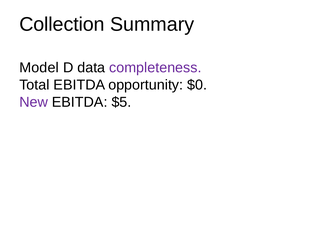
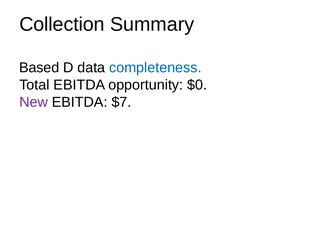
Model: Model -> Based (39, 68)
completeness colour: purple -> blue (155, 68)
$5: $5 -> $7 (121, 102)
